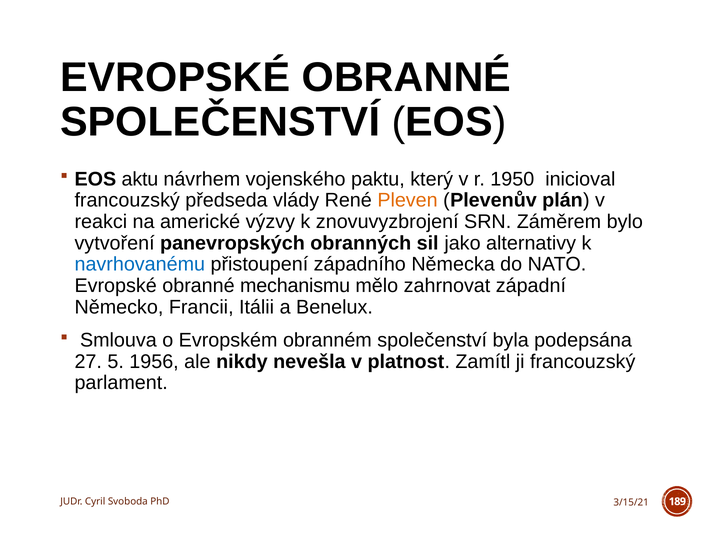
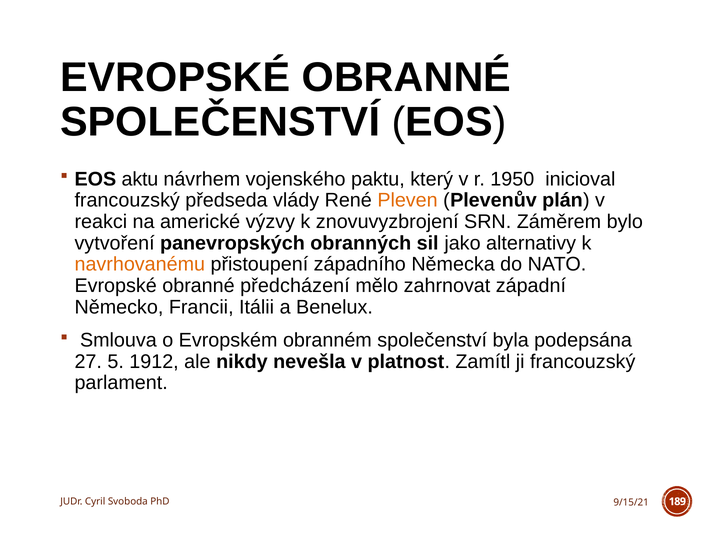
navrhovanému colour: blue -> orange (140, 264)
mechanismu: mechanismu -> předcházení (295, 285)
1956: 1956 -> 1912 (154, 361)
3/15/21: 3/15/21 -> 9/15/21 (631, 502)
